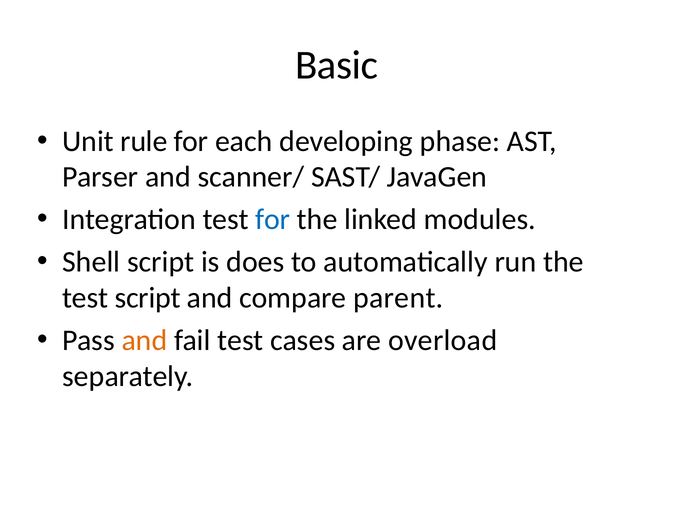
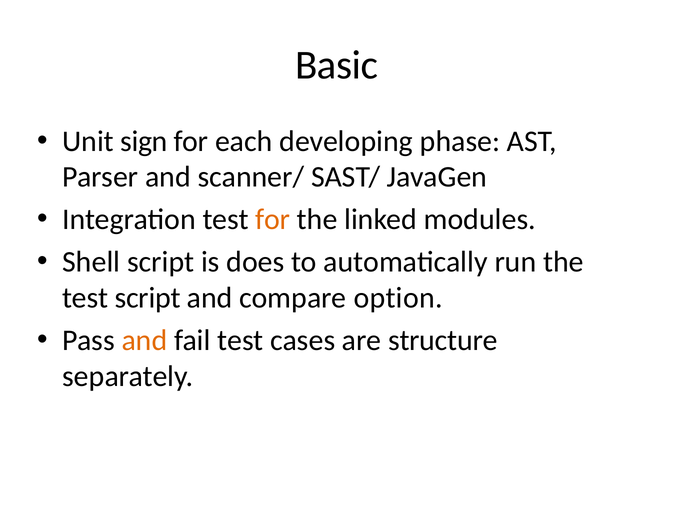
rule: rule -> sign (144, 141)
for colour: blue -> orange (273, 219)
parent: parent -> option (398, 298)
overload: overload -> structure (443, 340)
